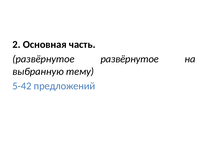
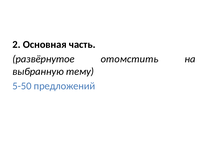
развёрнутое развёрнутое: развёрнутое -> отомстить (130, 59)
5-42: 5-42 -> 5-50 (22, 86)
